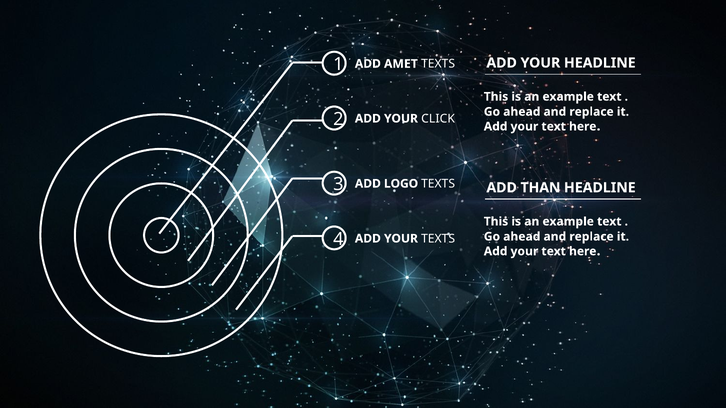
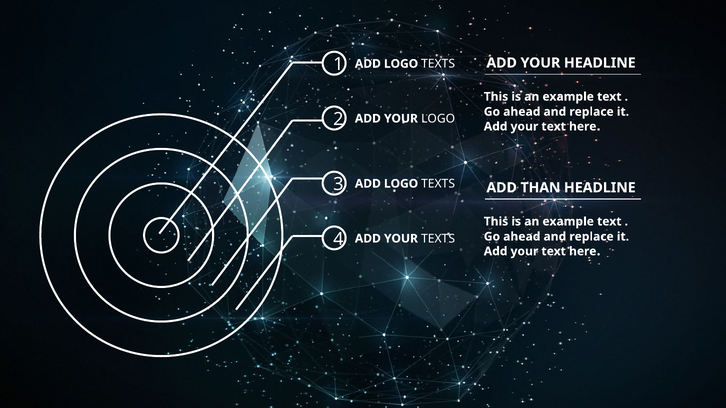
AMET: AMET -> LOGO (401, 64)
YOUR CLICK: CLICK -> LOGO (438, 119)
